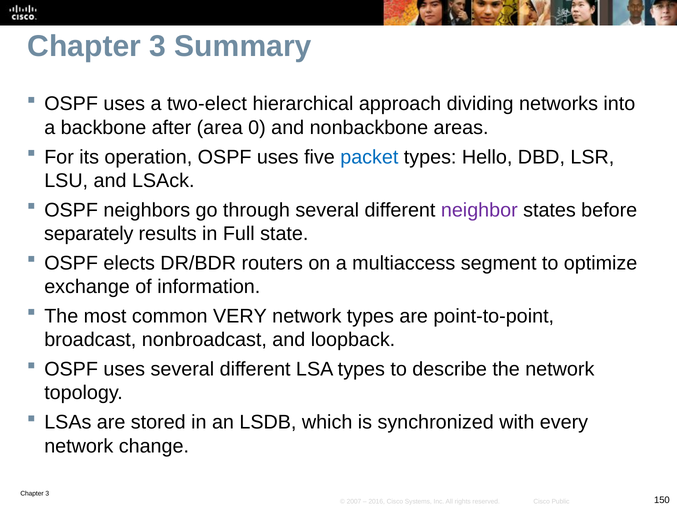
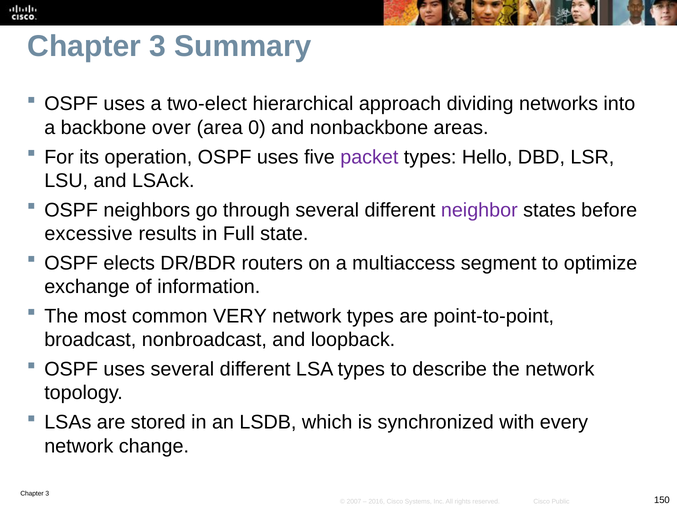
after: after -> over (171, 128)
packet colour: blue -> purple (369, 157)
separately: separately -> excessive (89, 234)
